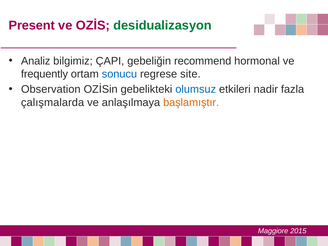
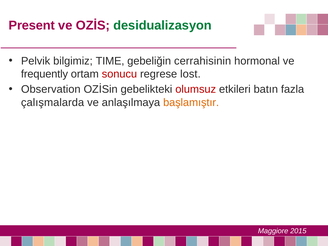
Analiz: Analiz -> Pelvik (36, 61)
ÇAPI: ÇAPI -> TIME (110, 61)
recommend: recommend -> cerrahisinin (203, 61)
sonucu colour: blue -> red (119, 74)
site: site -> lost (190, 74)
olumsuz colour: blue -> red (196, 89)
nadir: nadir -> batın (266, 89)
